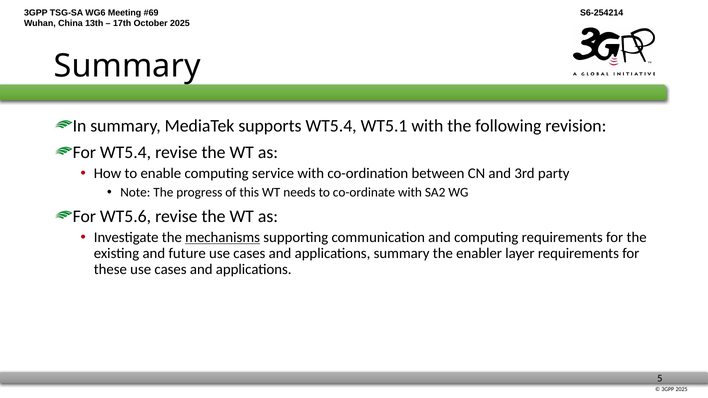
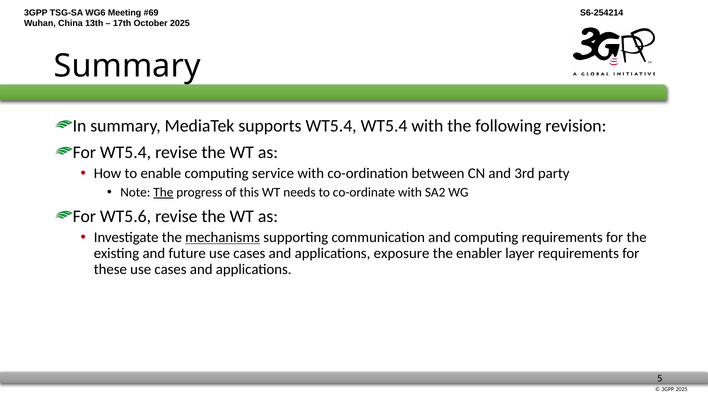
WT5.4 WT5.1: WT5.1 -> WT5.4 (384, 126)
The underline: none -> present (163, 192)
applications summary: summary -> exposure (402, 254)
